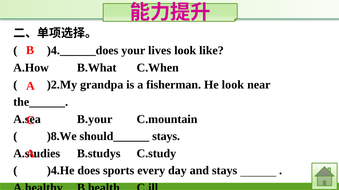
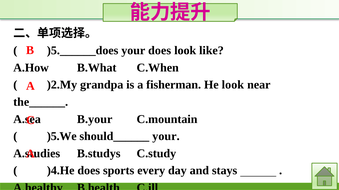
)4.______does: )4.______does -> )5.______does (83, 51)
your lives: lives -> does (160, 51)
)8.We: )8.We -> )5.We (62, 137)
should______ stays: stays -> your (166, 137)
